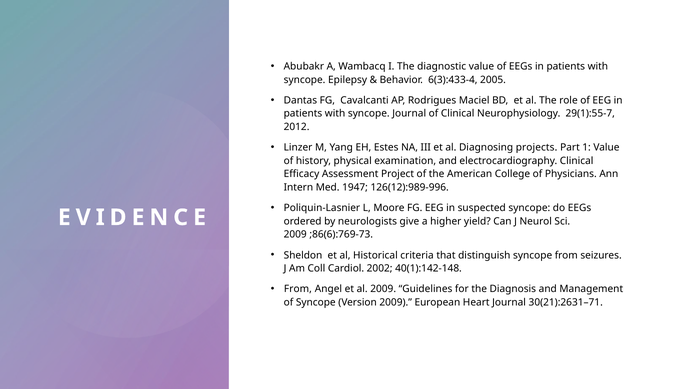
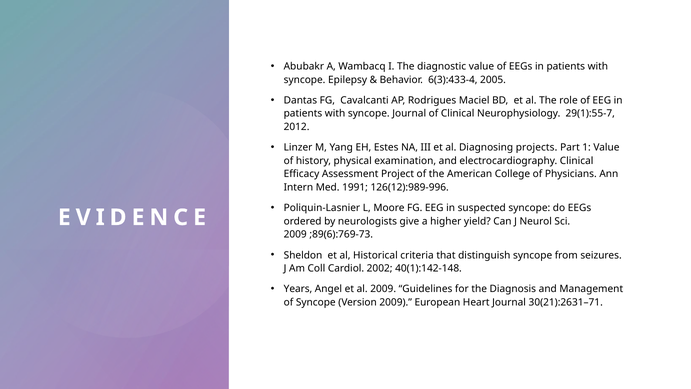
1947: 1947 -> 1991 (355, 187)
;86(6):769-73: ;86(6):769-73 -> ;89(6):769-73 (341, 234)
From: From -> Years (298, 289)
